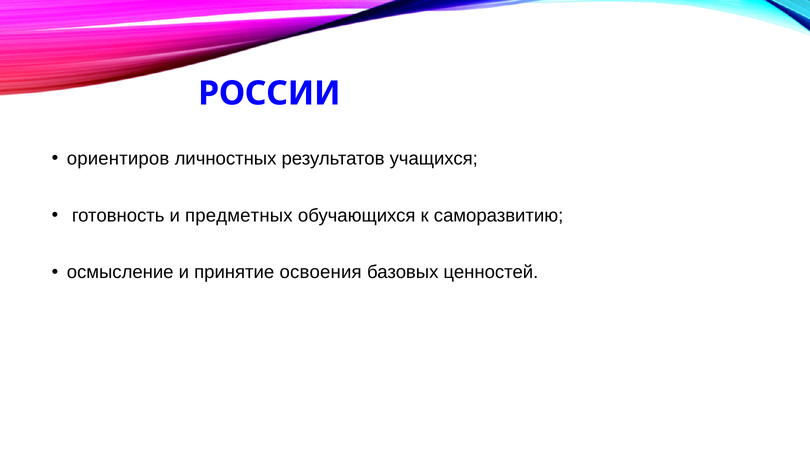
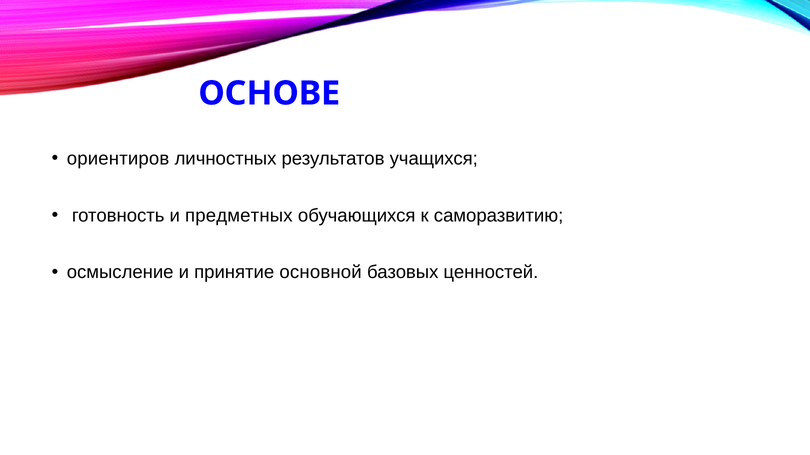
РОССИИ: РОССИИ -> ОСНОВЕ (269, 94)
освоения: освоения -> основной (321, 273)
